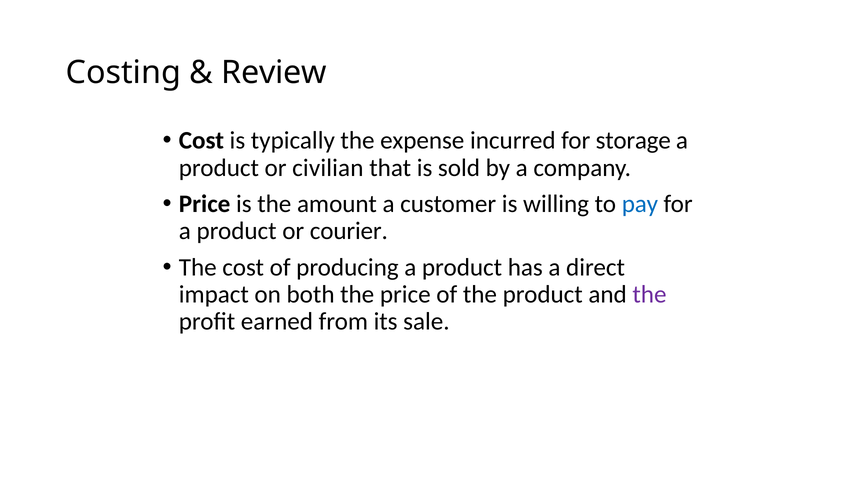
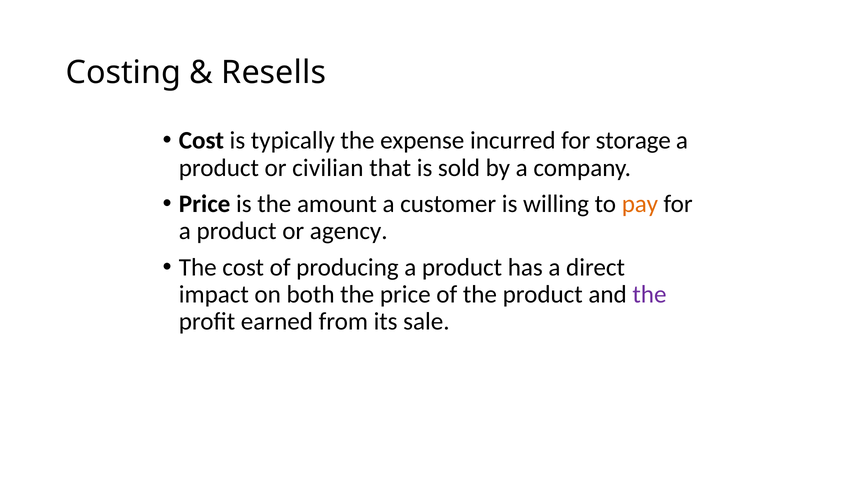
Review: Review -> Resells (274, 72)
pay colour: blue -> orange (640, 204)
courier: courier -> agency (349, 231)
